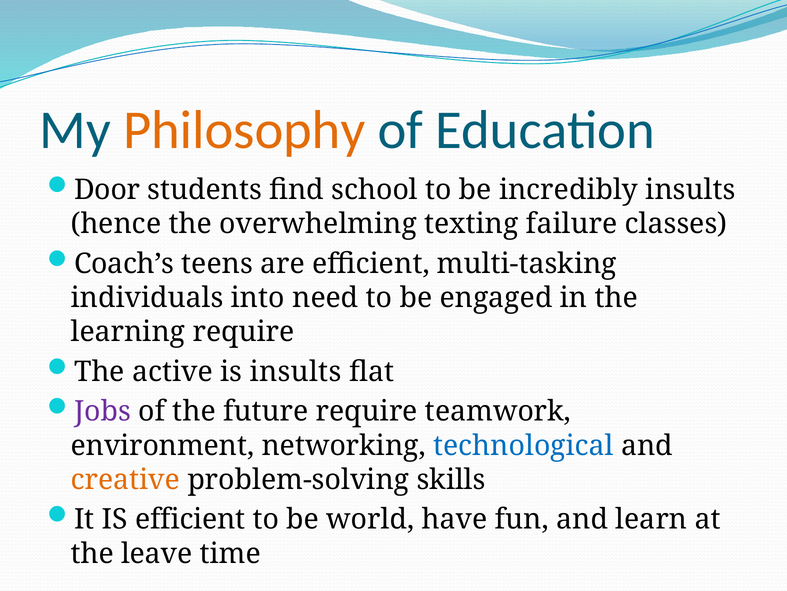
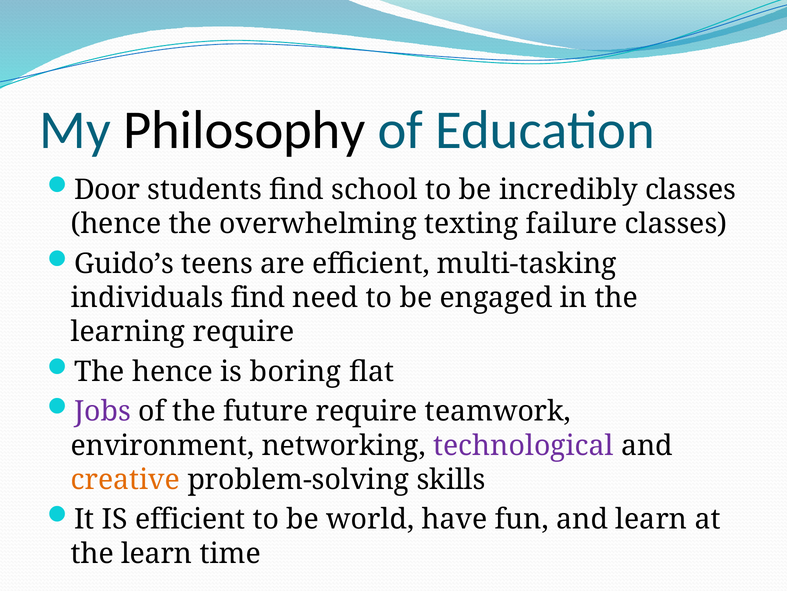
Philosophy colour: orange -> black (244, 130)
incredibly insults: insults -> classes (691, 189)
Coach’s: Coach’s -> Guido’s (124, 263)
individuals into: into -> find (258, 297)
The active: active -> hence (172, 371)
is insults: insults -> boring (296, 371)
technological colour: blue -> purple (523, 445)
the leave: leave -> learn (157, 553)
